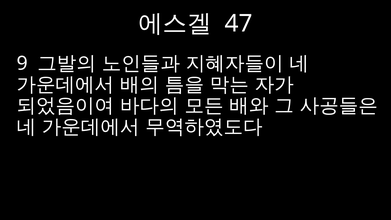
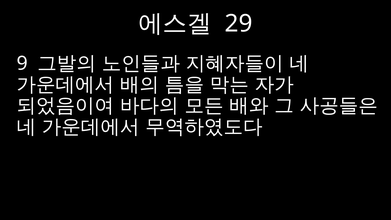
47: 47 -> 29 (239, 24)
